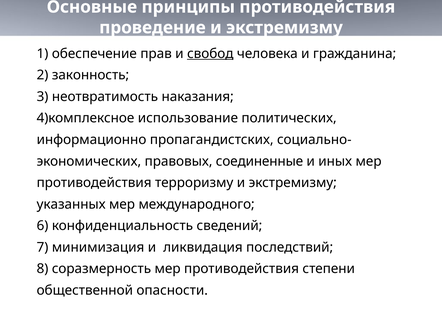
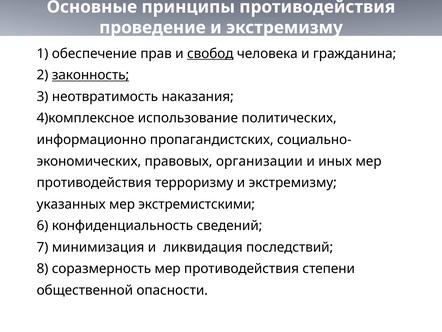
законность underline: none -> present (91, 75)
соединенные: соединенные -> организации (259, 161)
международного: международного -> экстремистскими (197, 204)
